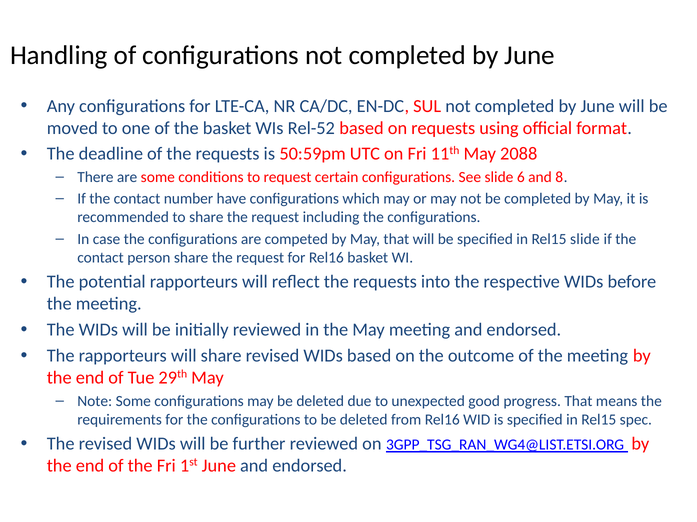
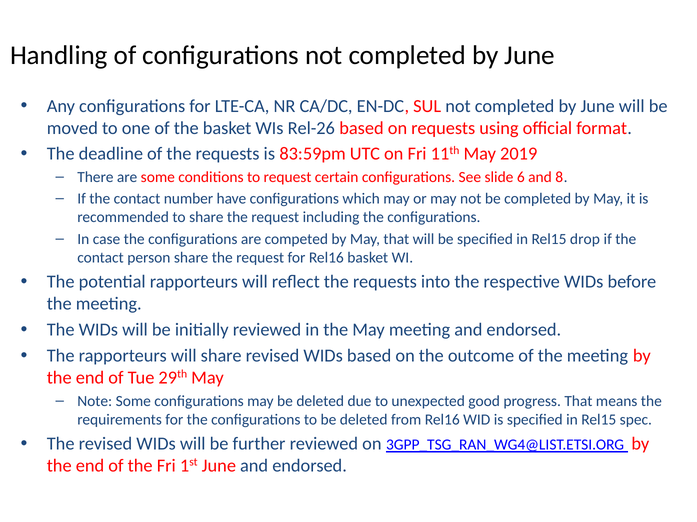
Rel-52: Rel-52 -> Rel-26 (311, 128)
50:59pm: 50:59pm -> 83:59pm (313, 154)
2088: 2088 -> 2019 (519, 154)
Rel15 slide: slide -> drop (585, 239)
